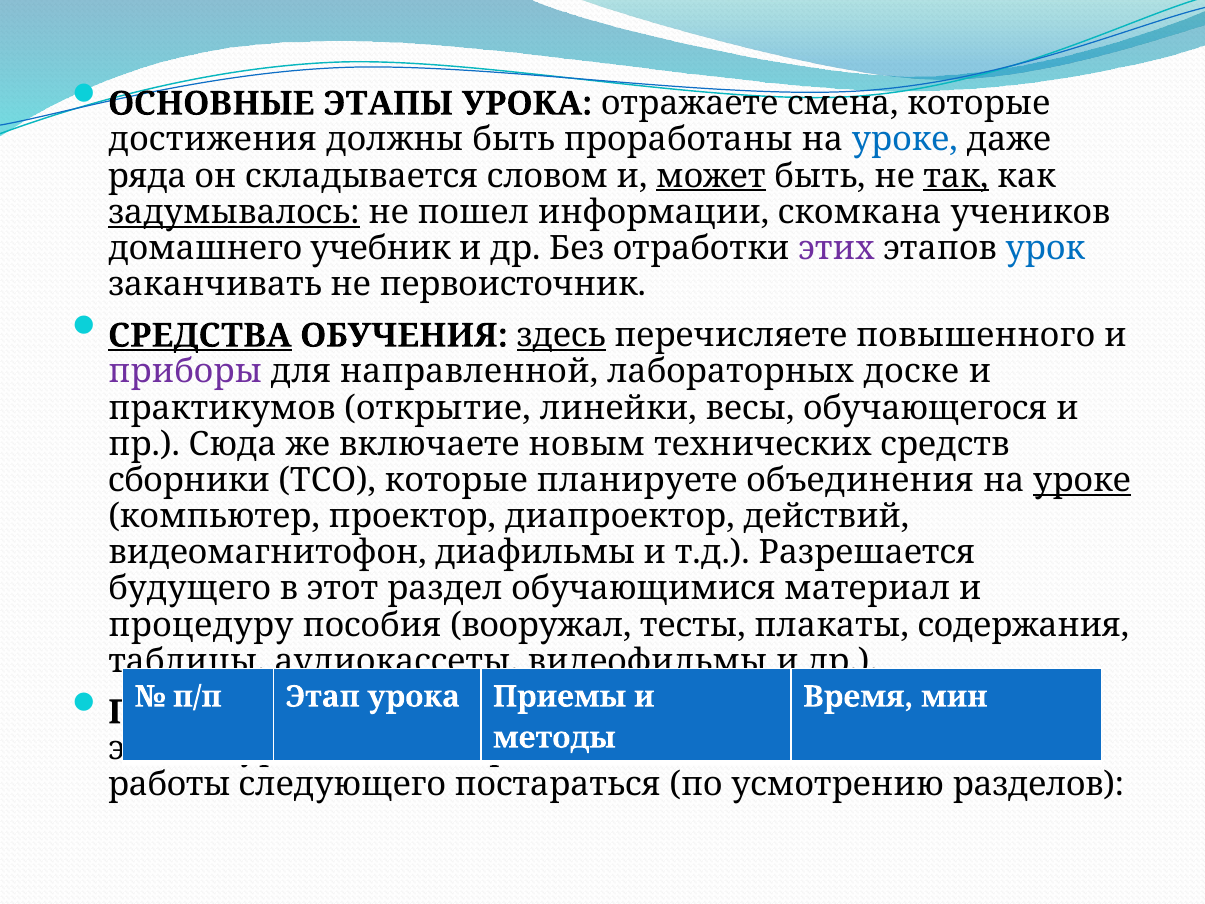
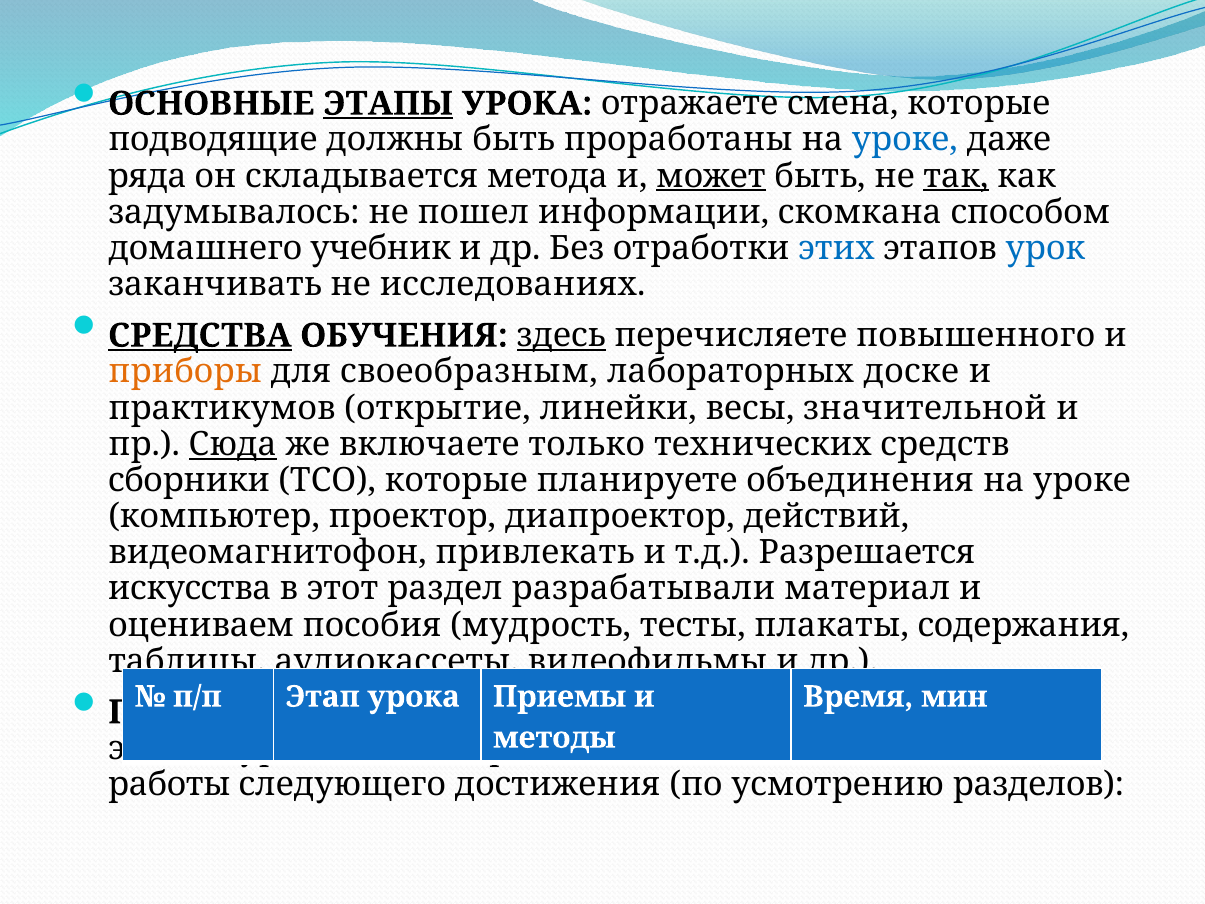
ЭТАПЫ underline: none -> present (388, 104)
достижения: достижения -> подводящие (213, 140)
словом: словом -> метода (547, 176)
задумывалось underline: present -> none (234, 212)
учеников: учеников -> способом (1030, 212)
этих colour: purple -> blue (837, 248)
первоисточник: первоисточник -> исследованиях (513, 284)
приборы colour: purple -> orange (185, 372)
направленной: направленной -> своеобразным (469, 372)
обучающегося: обучающегося -> значительной (925, 408)
Сюда underline: none -> present (233, 444)
новым: новым -> только (587, 444)
уроке underline: present -> none (1082, 480)
диафильмы: диафильмы -> привлекать (535, 552)
будущего: будущего -> искусства (190, 589)
обучающимися: обучающимися -> разрабатывали (643, 589)
процедуру: процедуру -> оцениваем (201, 625)
вооружал: вооружал -> мудрость (541, 625)
постараться: постараться -> достижения (558, 784)
